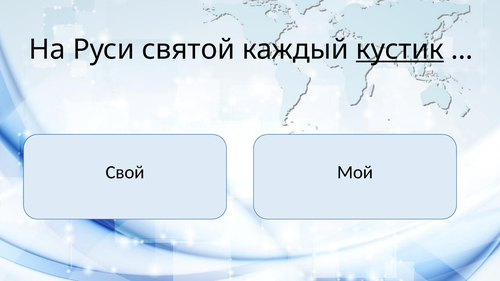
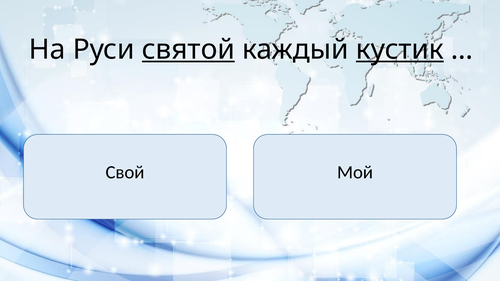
святой underline: none -> present (188, 50)
